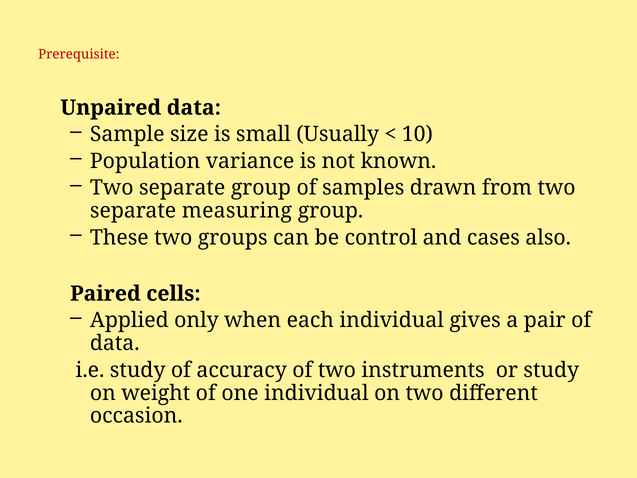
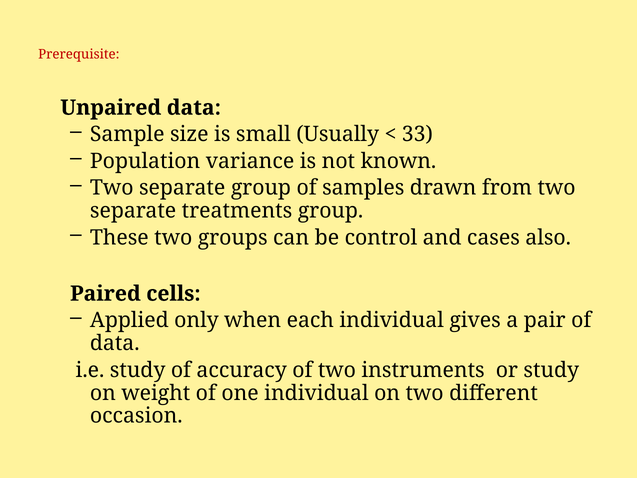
10: 10 -> 33 (417, 134)
measuring: measuring -> treatments (237, 211)
